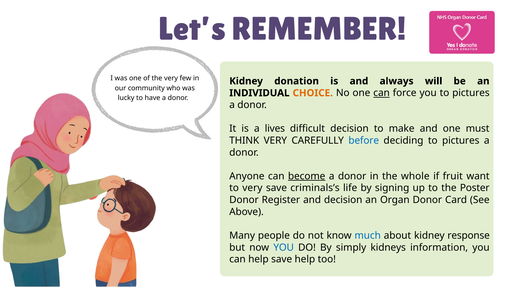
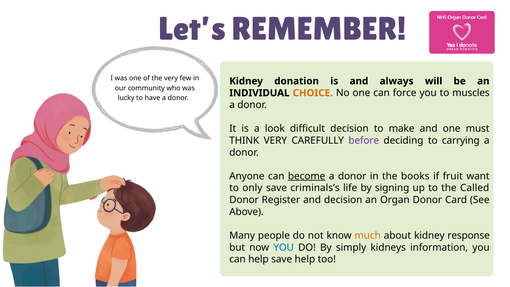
can underline: present -> none (382, 93)
you to pictures: pictures -> muscles (471, 93)
lives: lives -> look (275, 129)
before colour: blue -> purple (364, 140)
deciding to pictures: pictures -> carrying (461, 140)
whole: whole -> books (415, 176)
to very: very -> only (252, 188)
Poster: Poster -> Called (475, 188)
much colour: blue -> orange (368, 235)
